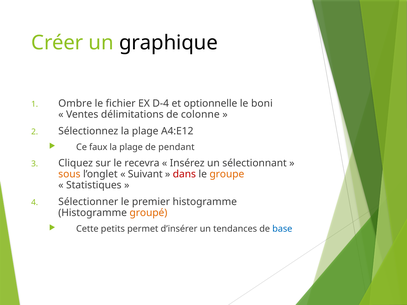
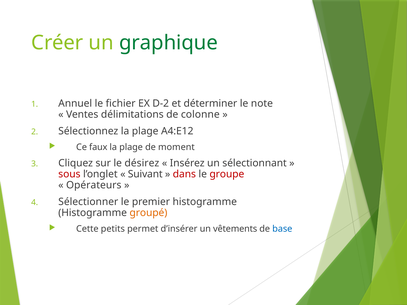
graphique colour: black -> green (169, 43)
Ombre: Ombre -> Annuel (75, 104)
D-4: D-4 -> D-2 (161, 104)
optionnelle: optionnelle -> déterminer (210, 104)
boni: boni -> note (262, 104)
pendant: pendant -> moment (176, 147)
recevra: recevra -> désirez (142, 163)
sous colour: orange -> red (69, 174)
groupe colour: orange -> red (227, 174)
Statistiques: Statistiques -> Opérateurs (94, 185)
tendances: tendances -> vêtements (235, 229)
